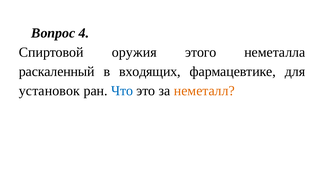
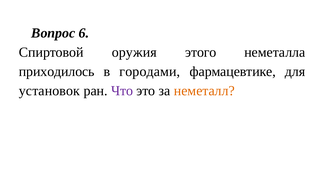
4: 4 -> 6 (84, 33)
раскаленный: раскаленный -> приходилось (57, 72)
входящих: входящих -> городами (150, 72)
Что colour: blue -> purple (122, 91)
